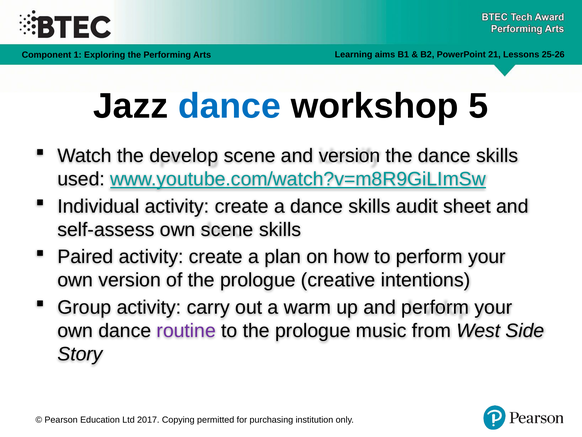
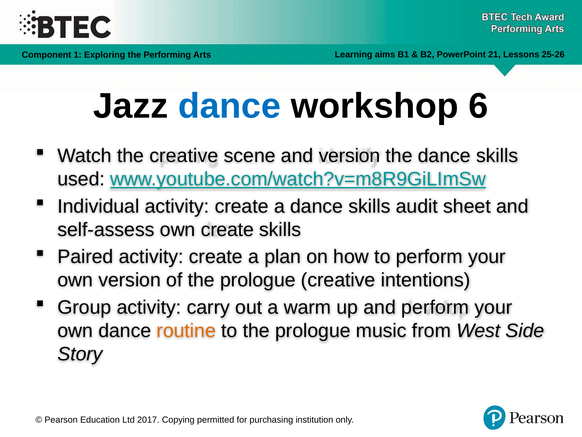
5: 5 -> 6 (478, 106)
the develop: develop -> creative (184, 156)
own scene: scene -> create (227, 229)
routine colour: purple -> orange (186, 330)
